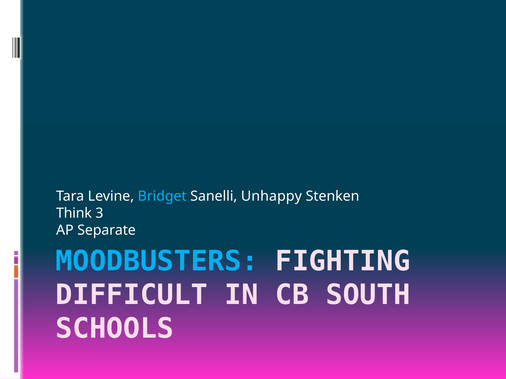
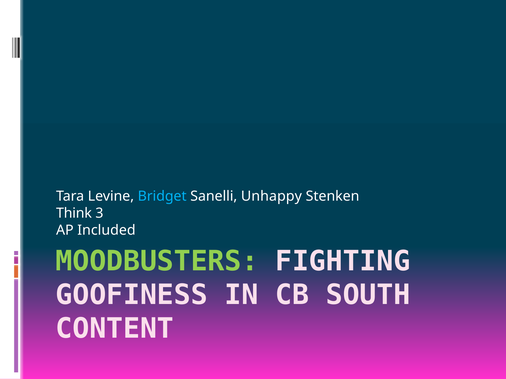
Separate: Separate -> Included (106, 230)
MOODBUSTERS colour: light blue -> light green (157, 262)
DIFFICULT: DIFFICULT -> GOOFINESS (132, 295)
SCHOOLS: SCHOOLS -> CONTENT (115, 329)
